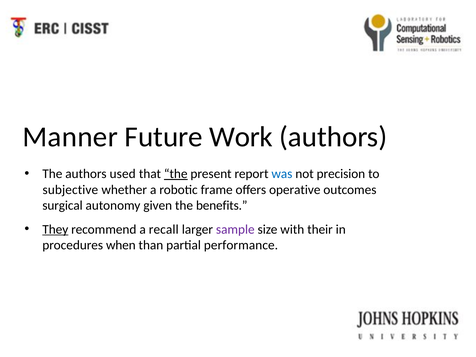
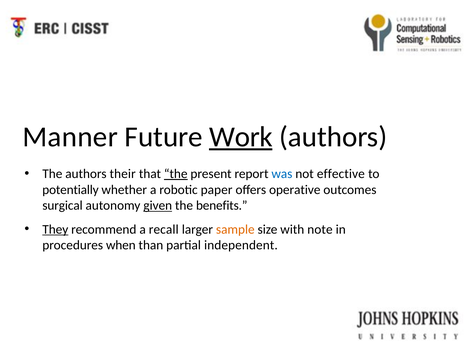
Work underline: none -> present (241, 137)
used: used -> their (123, 174)
precision: precision -> effective (341, 174)
subjective: subjective -> potentially (70, 190)
frame: frame -> paper (217, 190)
given underline: none -> present (158, 206)
sample colour: purple -> orange (235, 229)
their: their -> note (320, 229)
performance: performance -> independent (241, 245)
